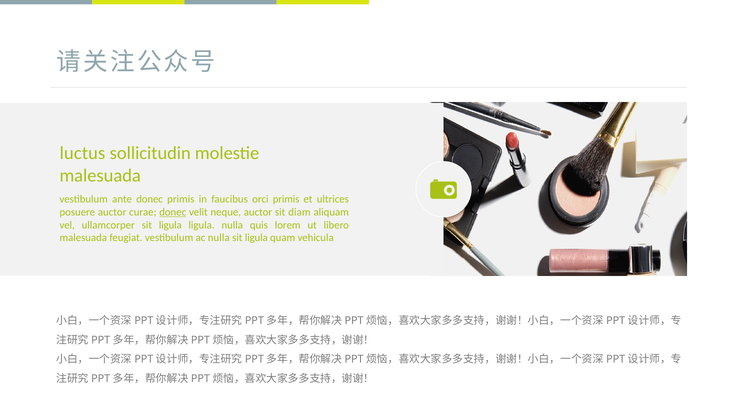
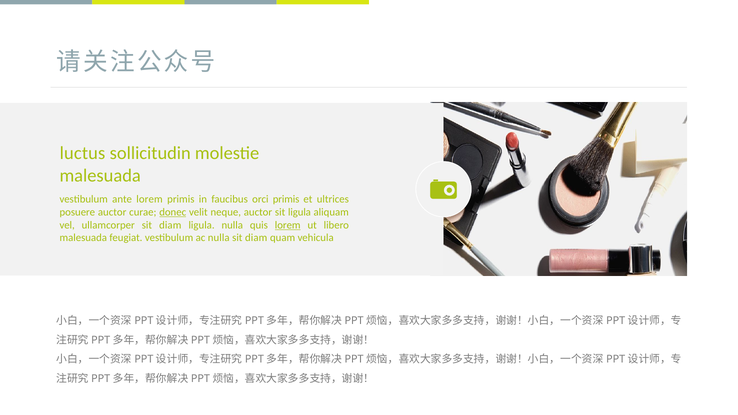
ante donec: donec -> lorem (149, 199)
sit diam: diam -> ligula (300, 212)
ullamcorper sit ligula: ligula -> diam (170, 225)
lorem underline: none -> present (288, 225)
ligula: ligula -> diam (256, 238)
